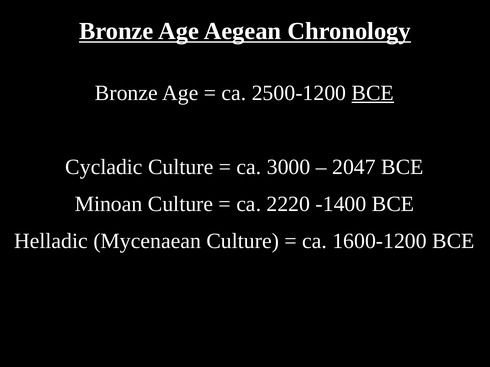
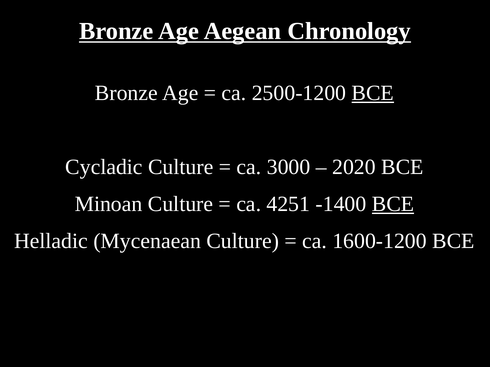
2047: 2047 -> 2020 (354, 167)
2220: 2220 -> 4251 (288, 204)
BCE underline: none -> present (393, 204)
